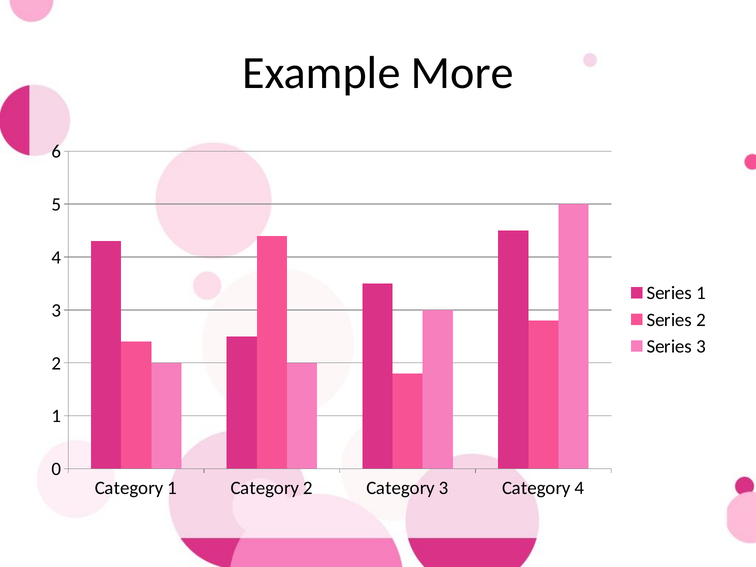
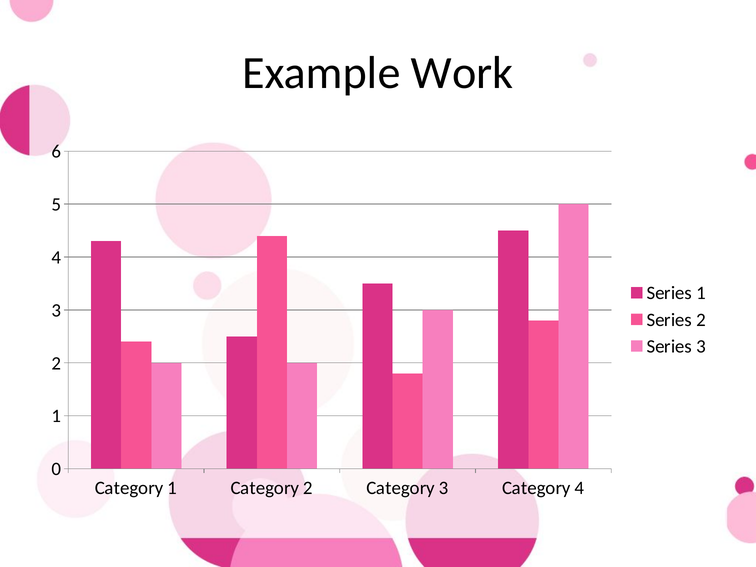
More: More -> Work (462, 73)
